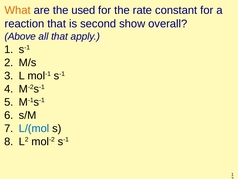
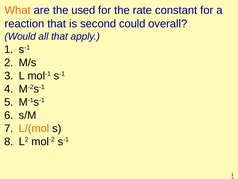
show: show -> could (132, 24)
Above: Above -> Would (20, 36)
L/(mol colour: blue -> orange (34, 128)
